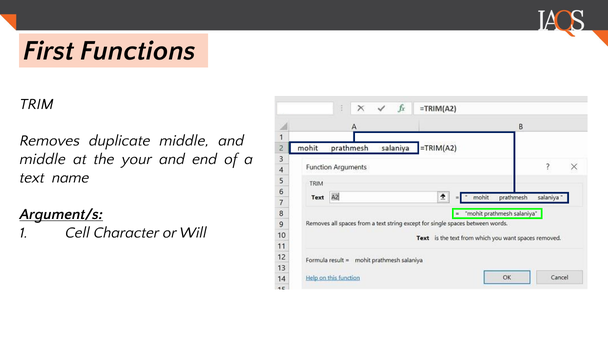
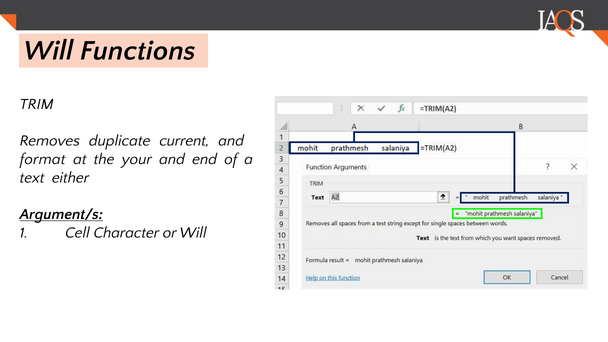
First: First -> Will (49, 51)
duplicate middle: middle -> current (184, 141)
middle: middle -> format (43, 159)
name: name -> either (71, 178)
